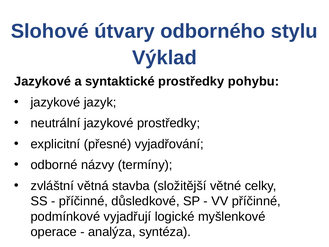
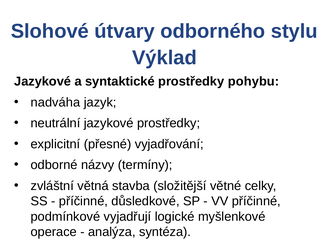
jazykové: jazykové -> nadváha (55, 102)
